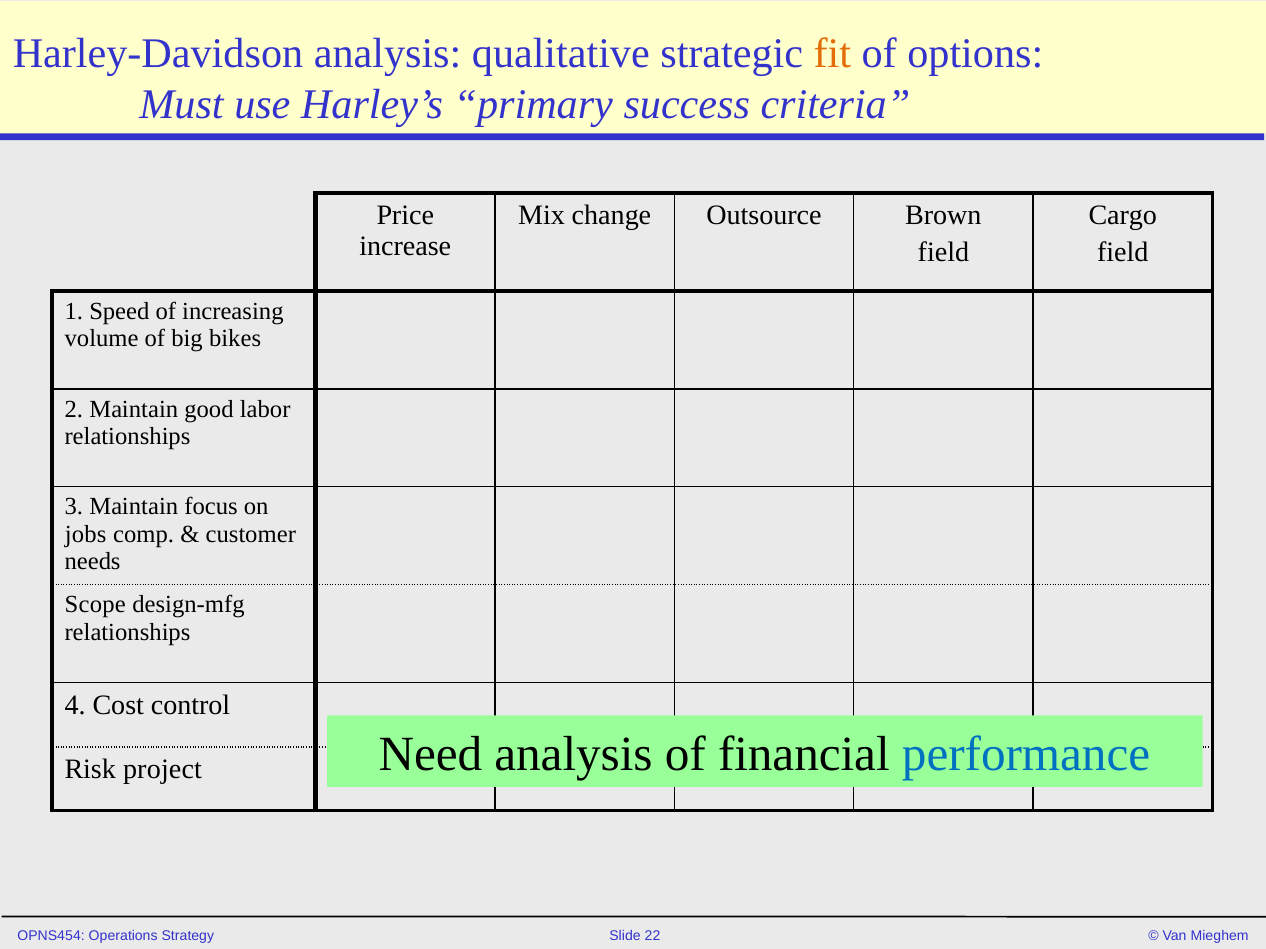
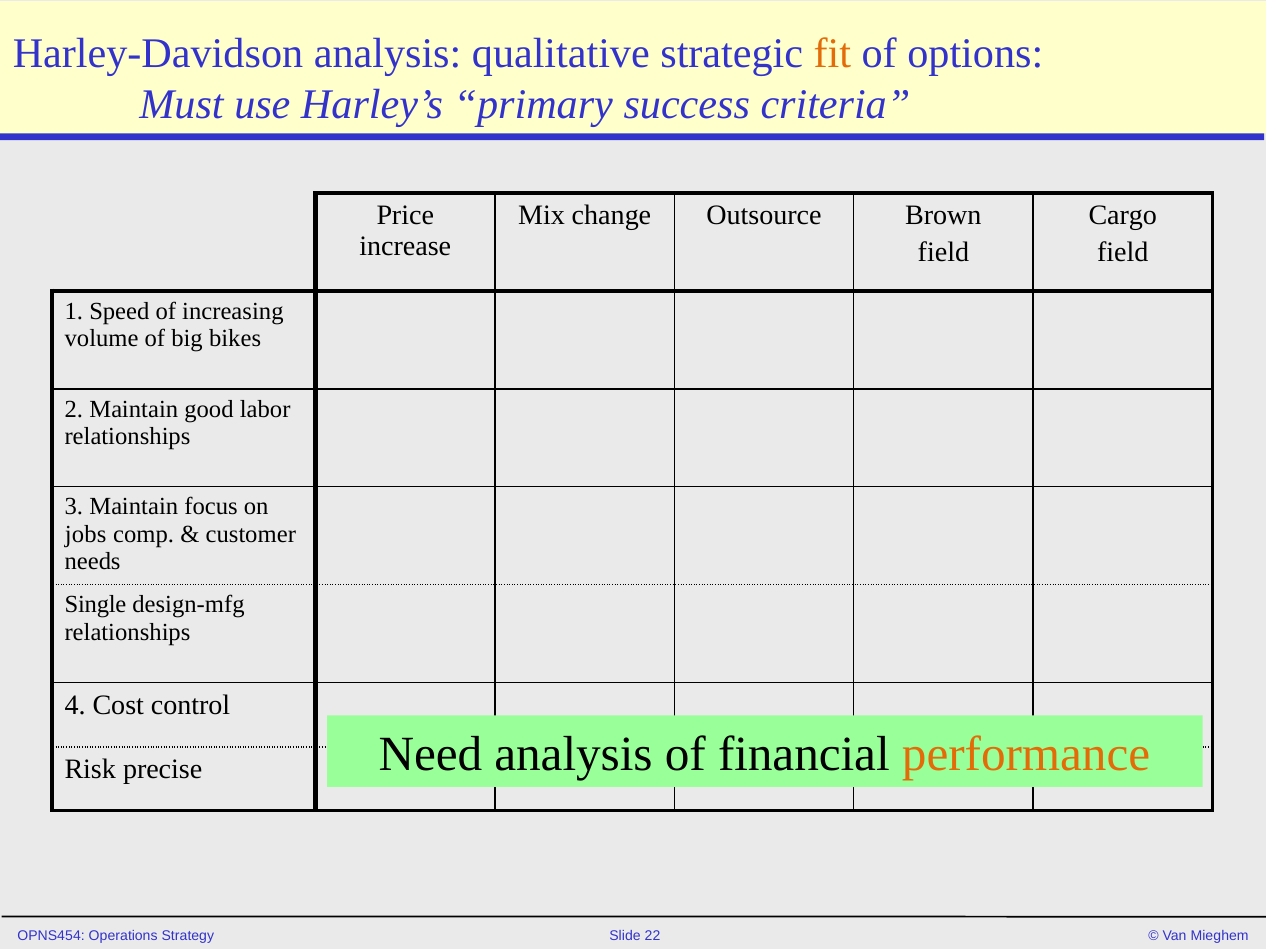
Scope: Scope -> Single (96, 605)
project: project -> precise (163, 770)
performance colour: blue -> orange (1026, 755)
